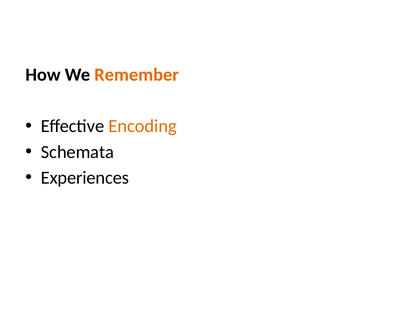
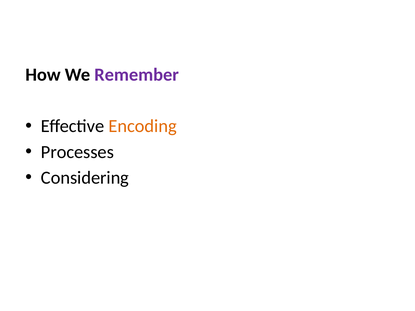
Remember colour: orange -> purple (137, 75)
Schemata: Schemata -> Processes (77, 152)
Experiences: Experiences -> Considering (85, 178)
